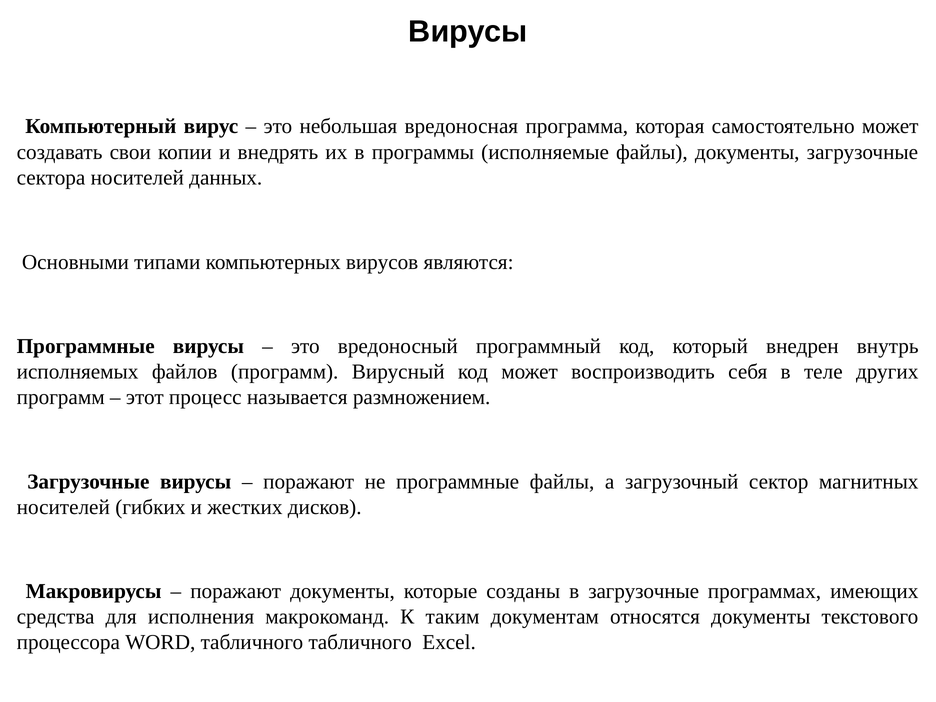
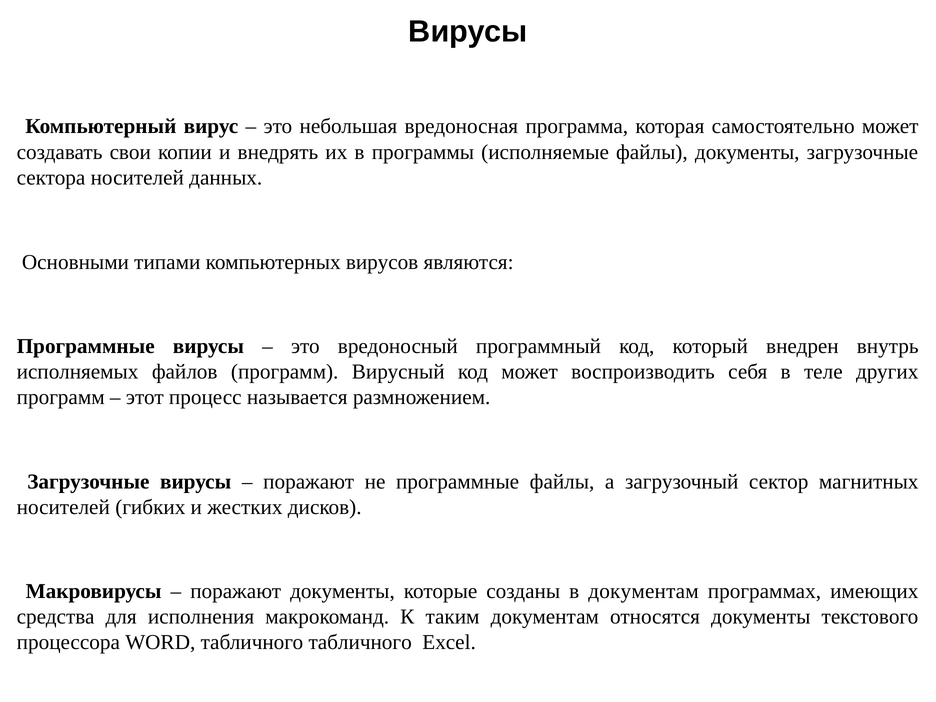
в загрузочные: загрузочные -> документам (643, 591)
